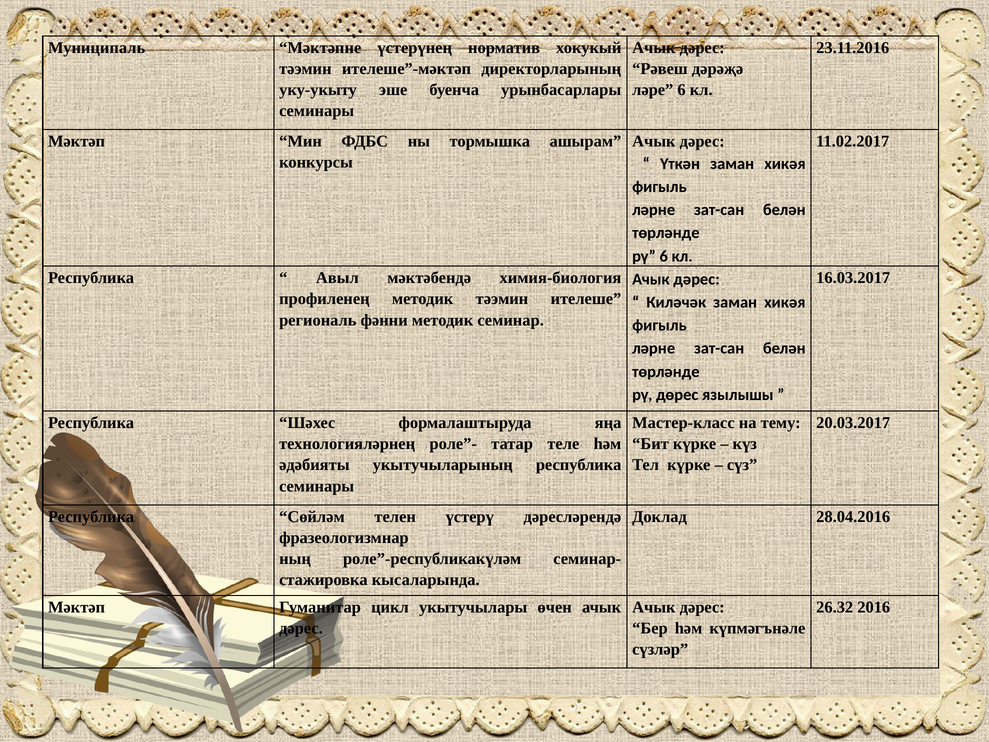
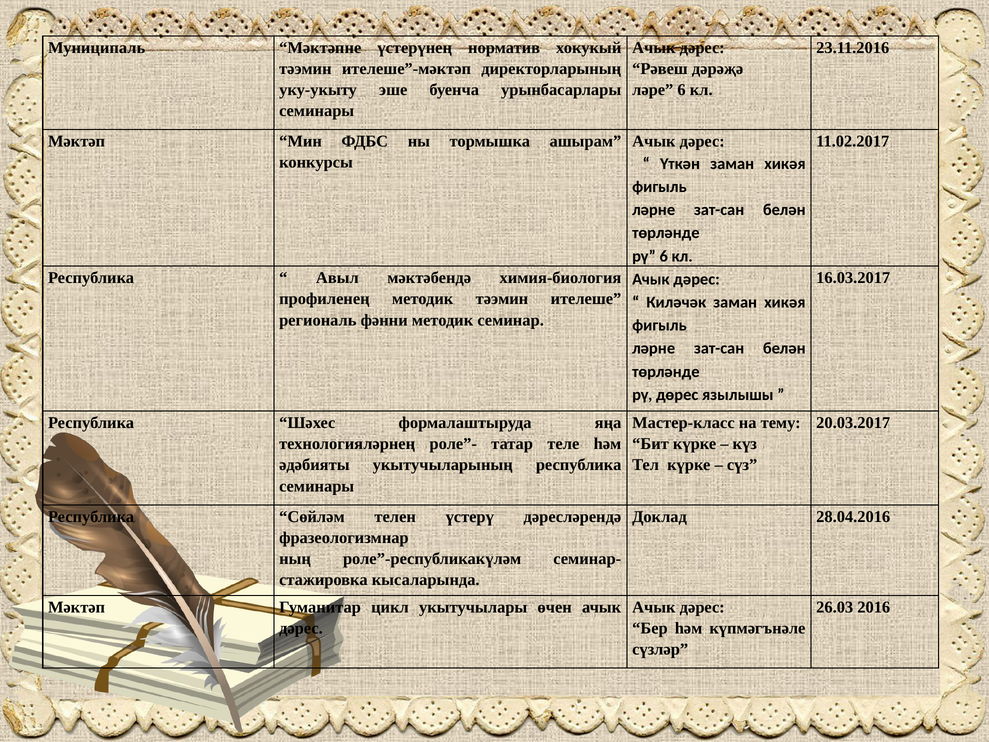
26.32: 26.32 -> 26.03 (835, 607)
